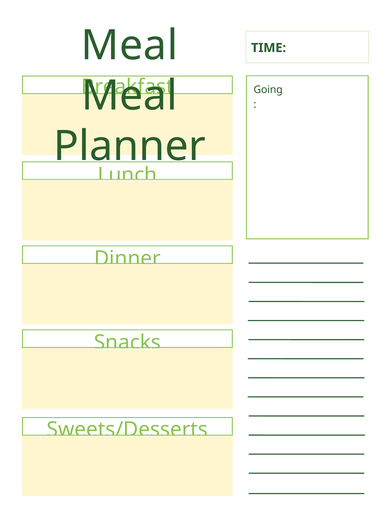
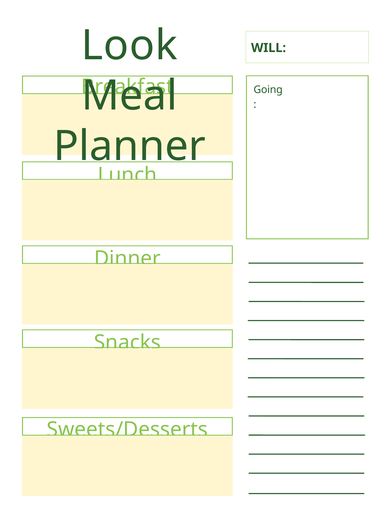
Meal: Meal -> Look (129, 45)
TIME: TIME -> WILL (269, 48)
